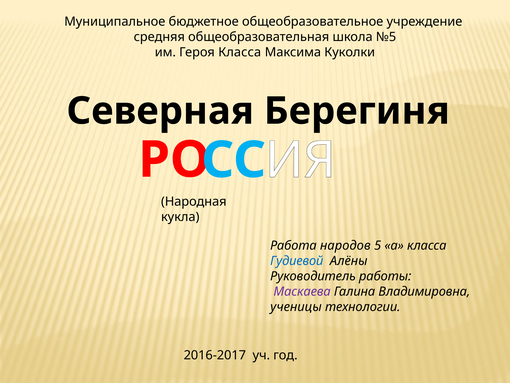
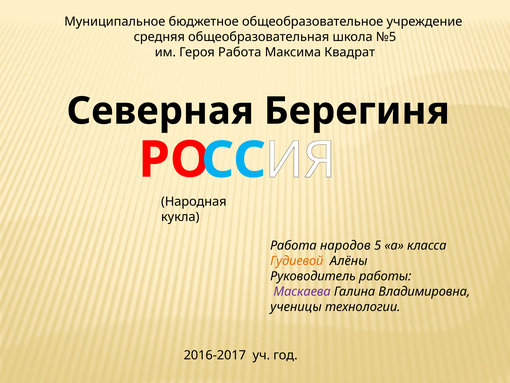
Героя Класса: Класса -> Работа (240, 52)
Куколки: Куколки -> Квадрат (350, 52)
Гудиевой colour: blue -> orange (297, 261)
